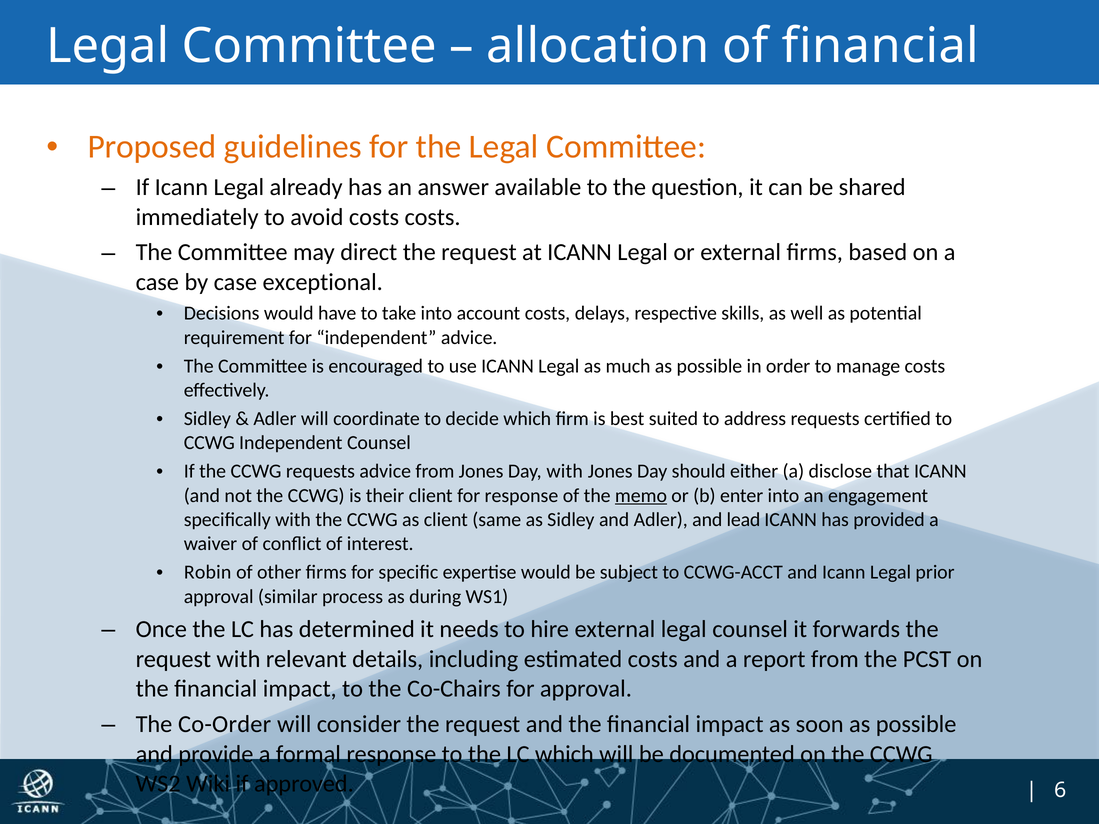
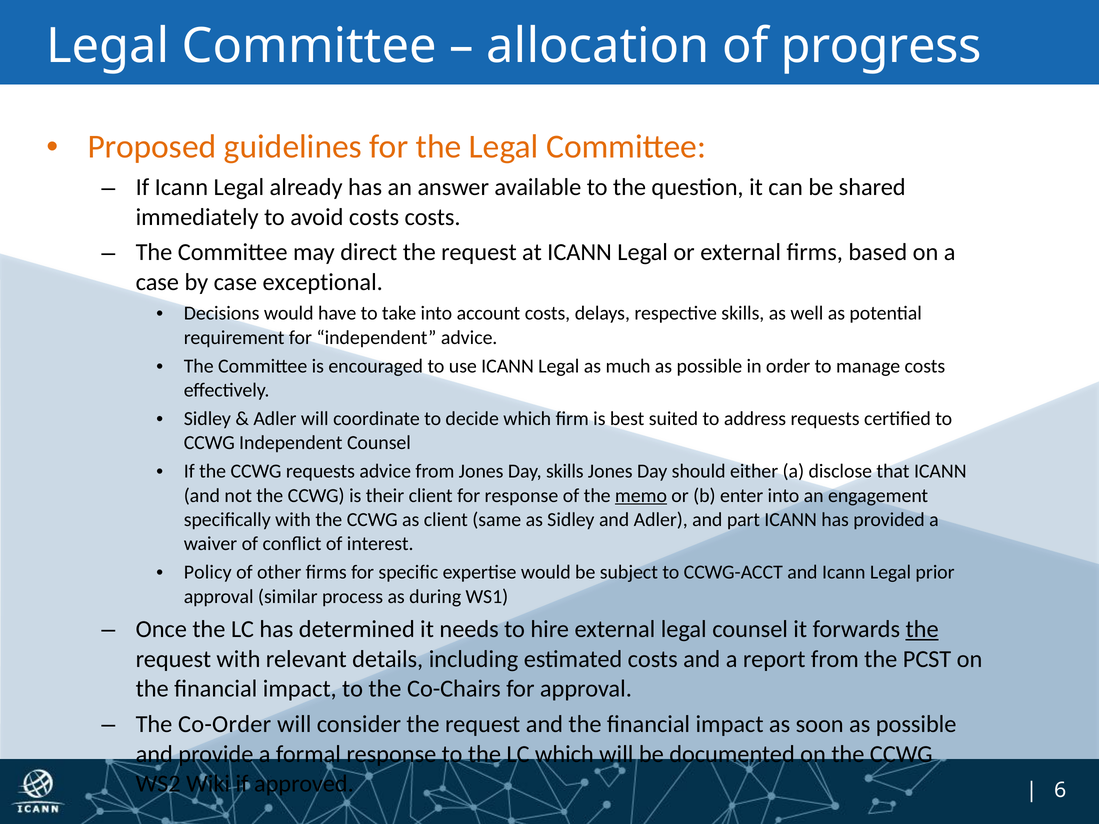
of financial: financial -> progress (881, 46)
Day with: with -> skills (565, 472)
lead: lead -> part (743, 520)
Robin: Robin -> Policy (208, 573)
the underline: none -> present (922, 629)
